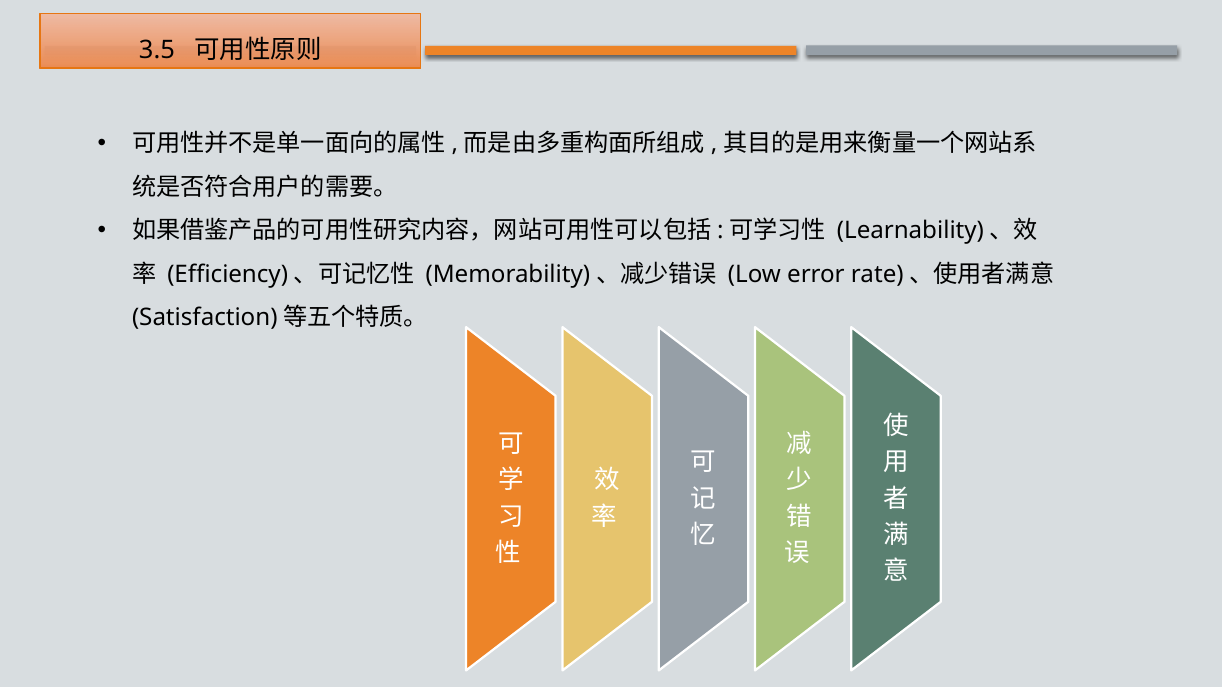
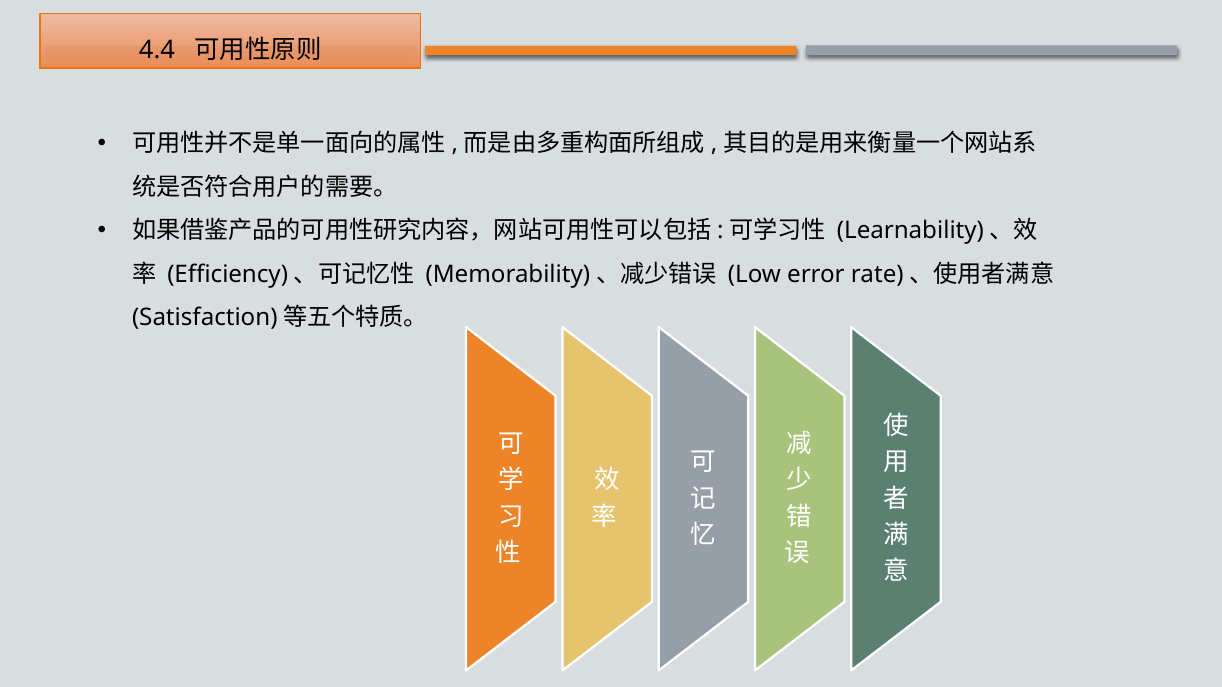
3.5: 3.5 -> 4.4 (157, 50)
